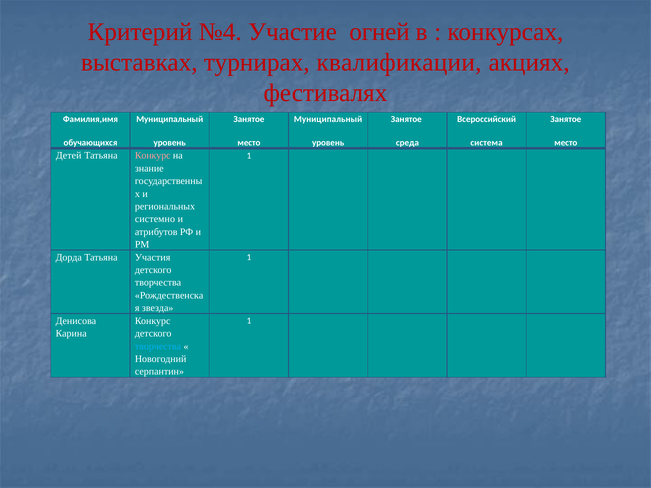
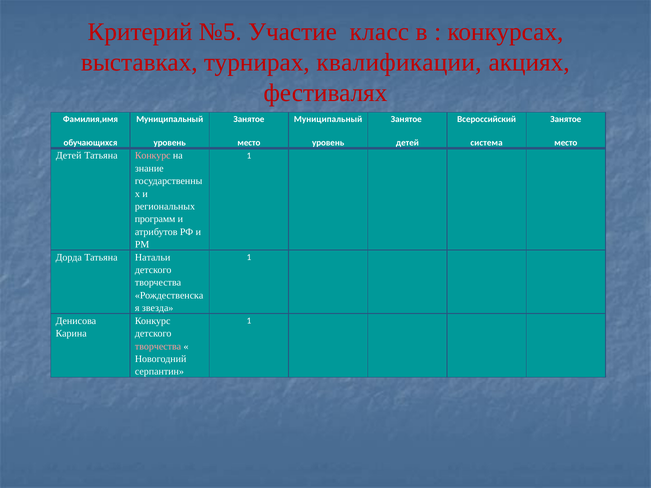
№4: №4 -> №5 (220, 32)
огней: огней -> класс (379, 32)
среда: среда -> детей (407, 143)
системно: системно -> программ (155, 219)
Участия: Участия -> Натальи (153, 257)
творчества colour: light blue -> pink (158, 346)
